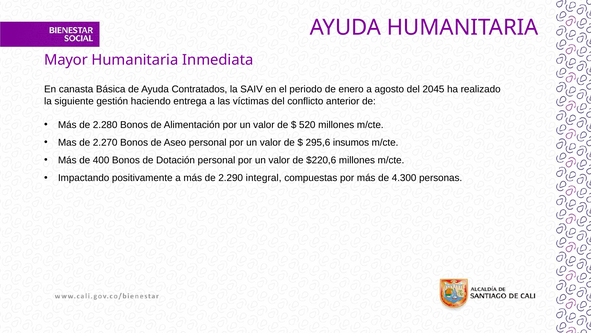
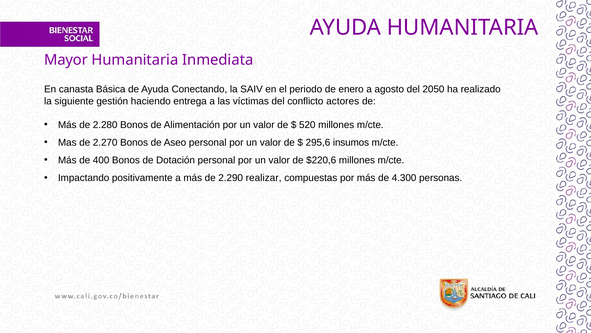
Contratados: Contratados -> Conectando (199, 89)
2045: 2045 -> 2050 (433, 89)
anterior: anterior -> actores (343, 101)
integral: integral -> realizar (264, 178)
